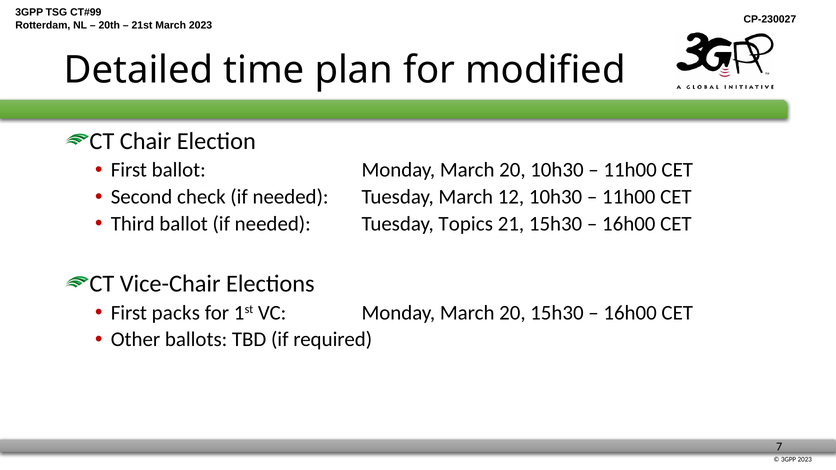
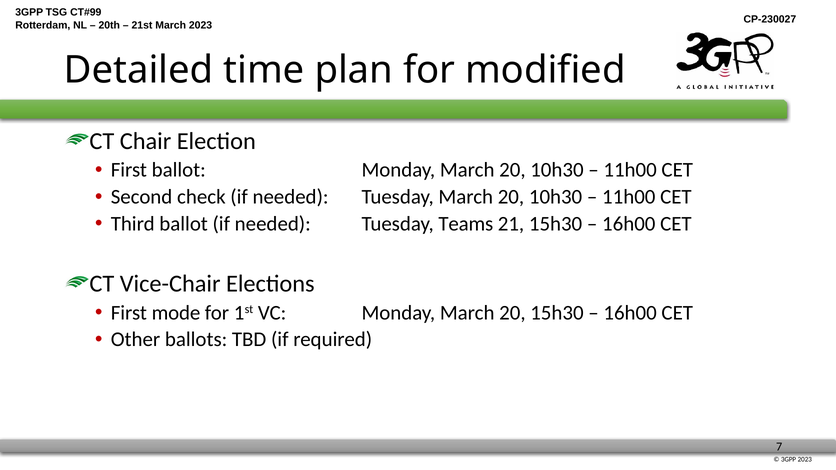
Tuesday March 12: 12 -> 20 (511, 197)
Topics: Topics -> Teams (466, 224)
packs: packs -> mode (176, 313)
